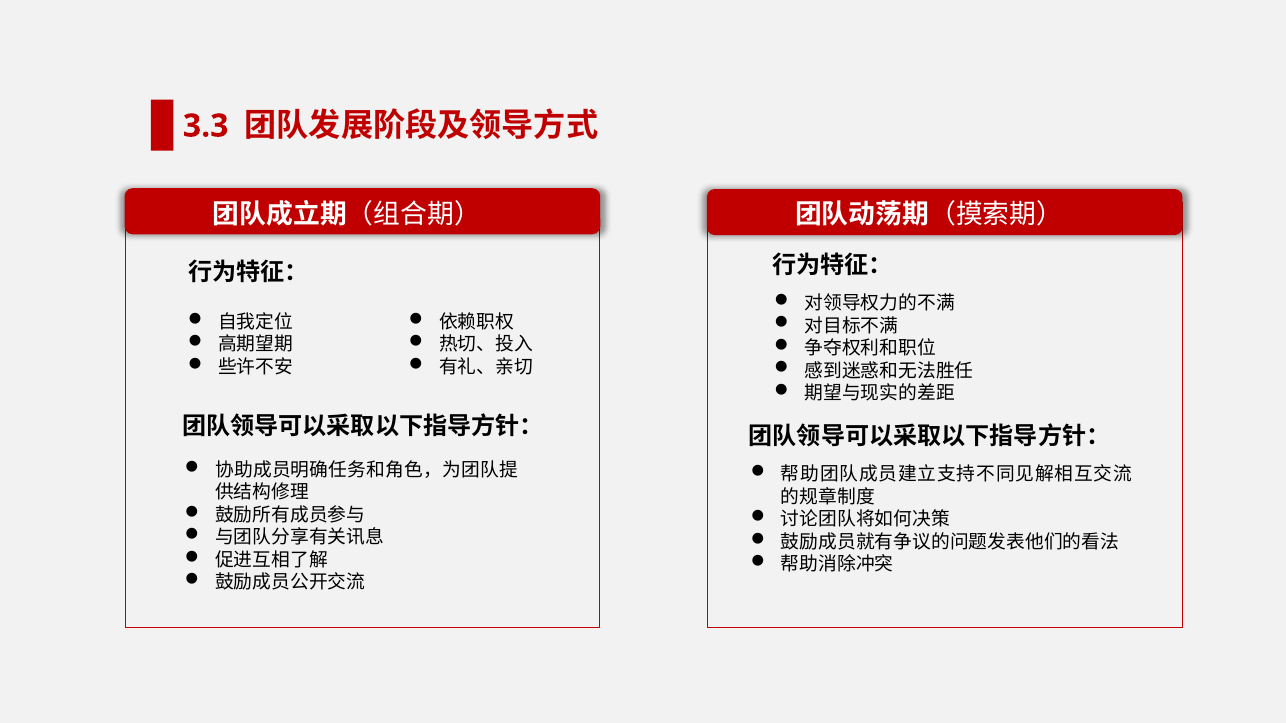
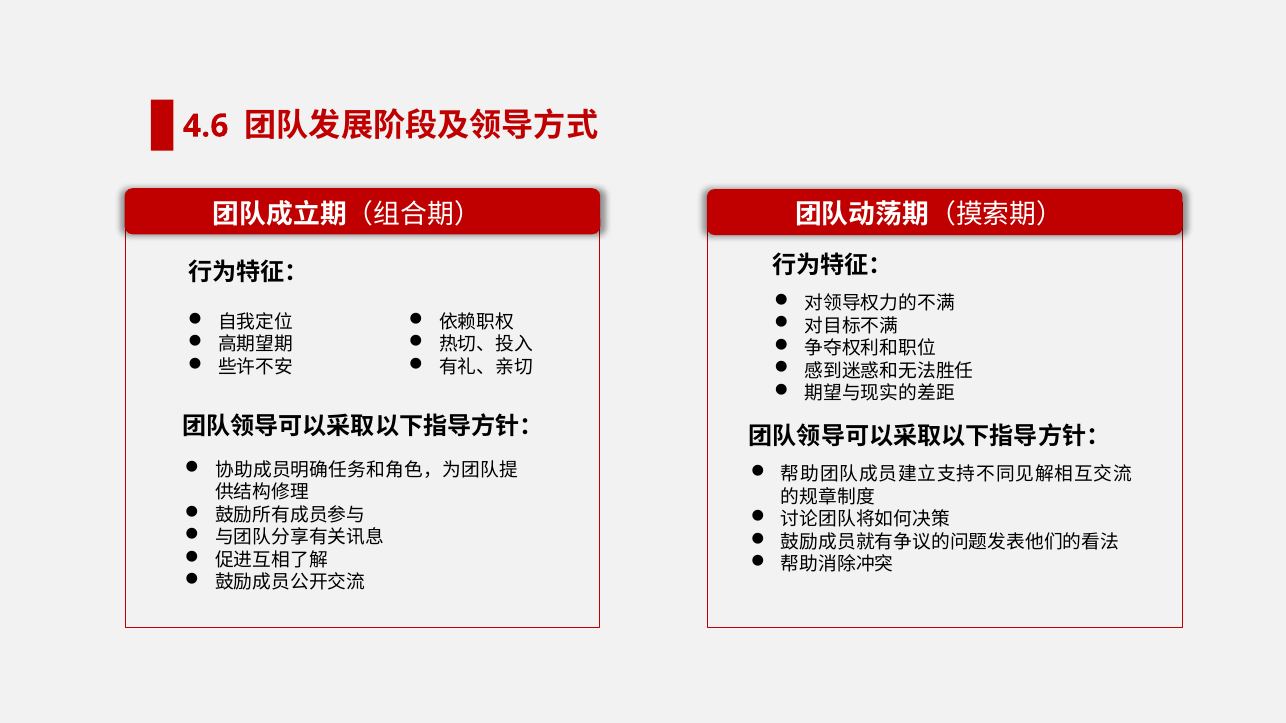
3.3: 3.3 -> 4.6 (206, 126)
